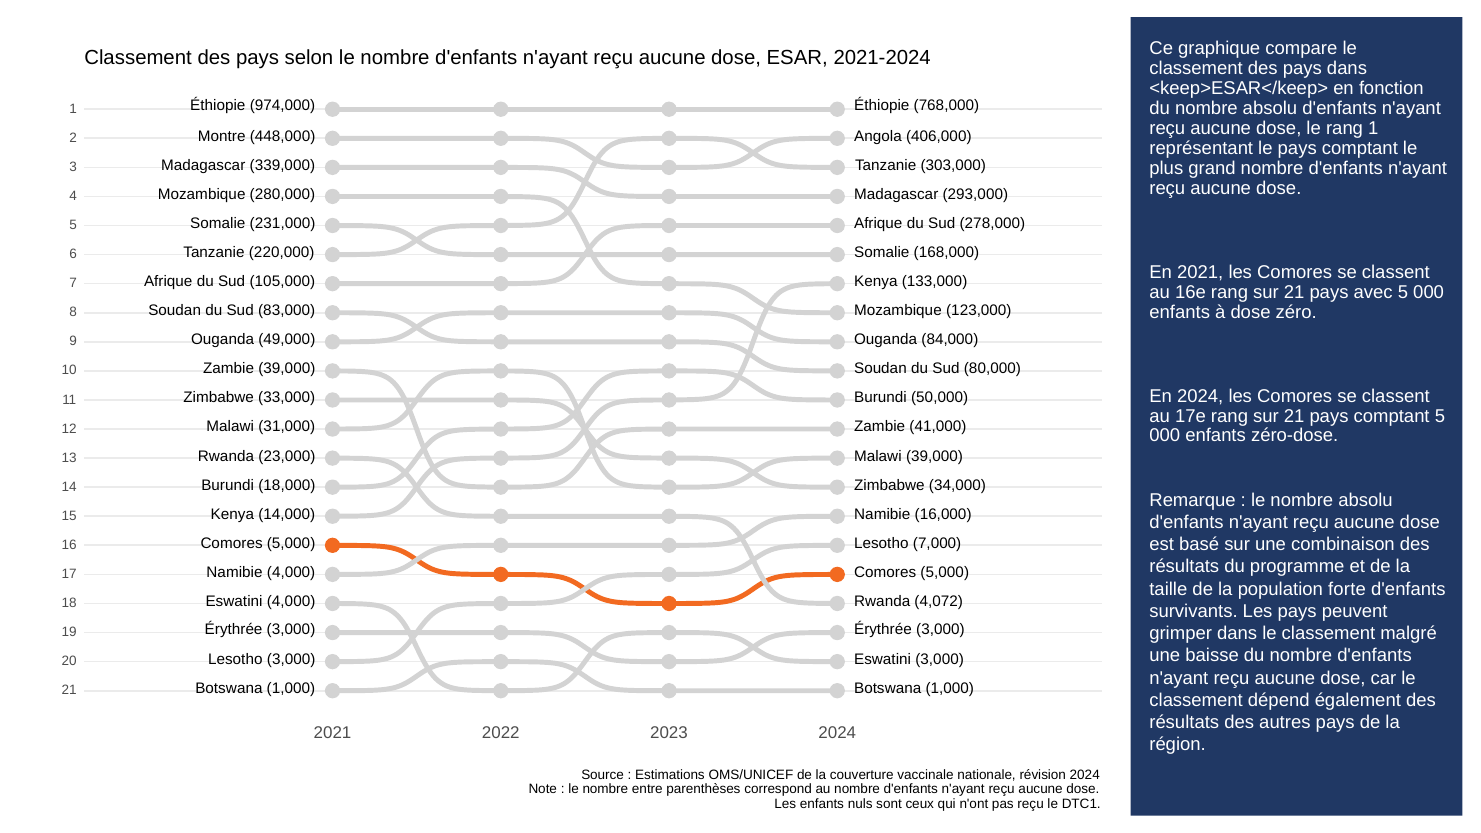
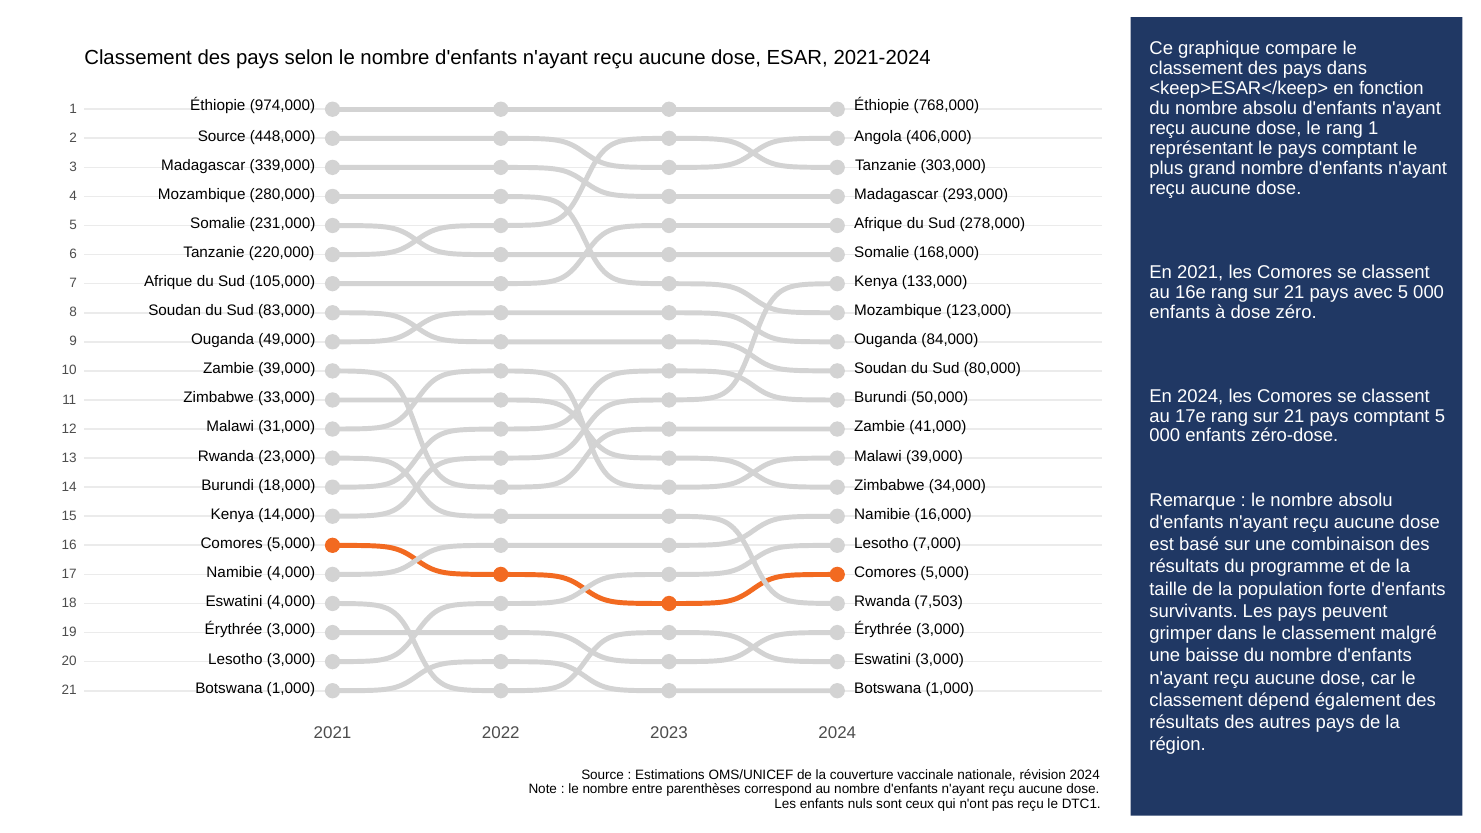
Montre: Montre -> Source (222, 136)
4,072: 4,072 -> 7,503 (939, 601)
